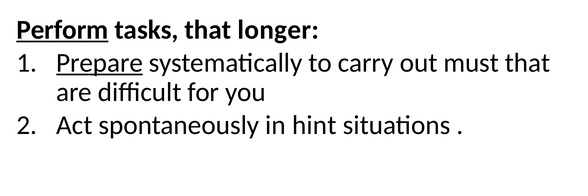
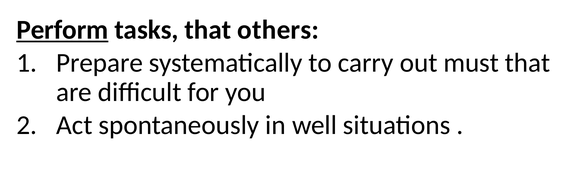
longer: longer -> others (278, 30)
Prepare underline: present -> none (100, 63)
hint: hint -> well (314, 125)
